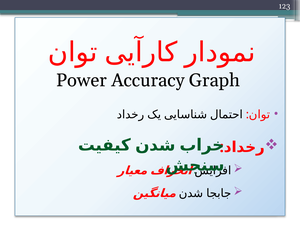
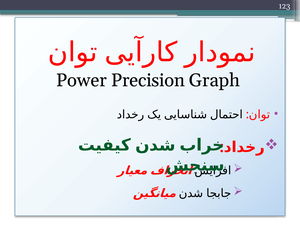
Accuracy: Accuracy -> Precision (148, 80)
